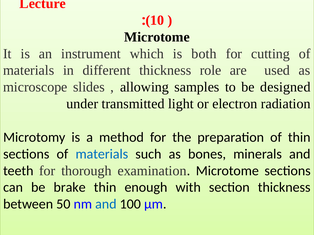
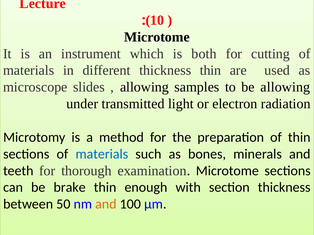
thickness role: role -> thin (211, 71)
be designed: designed -> allowing (285, 87)
and colour: blue -> orange (106, 205)
